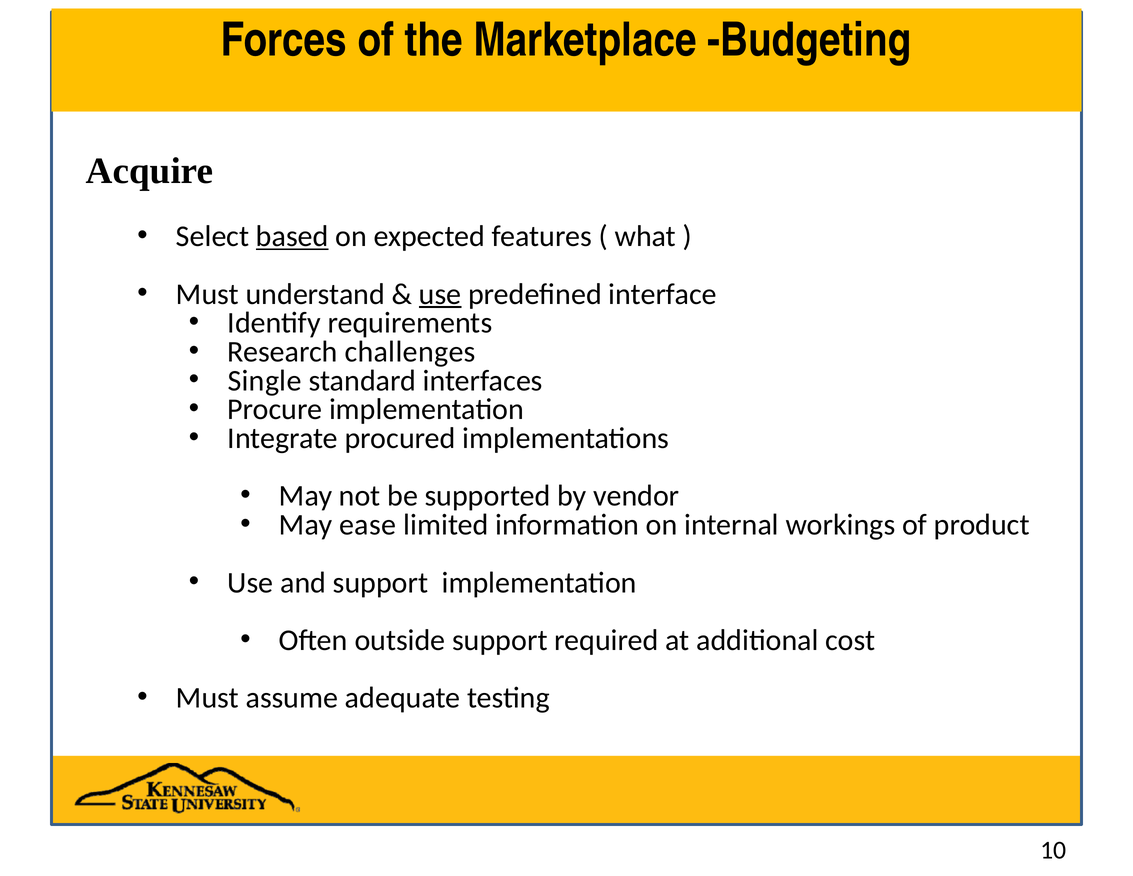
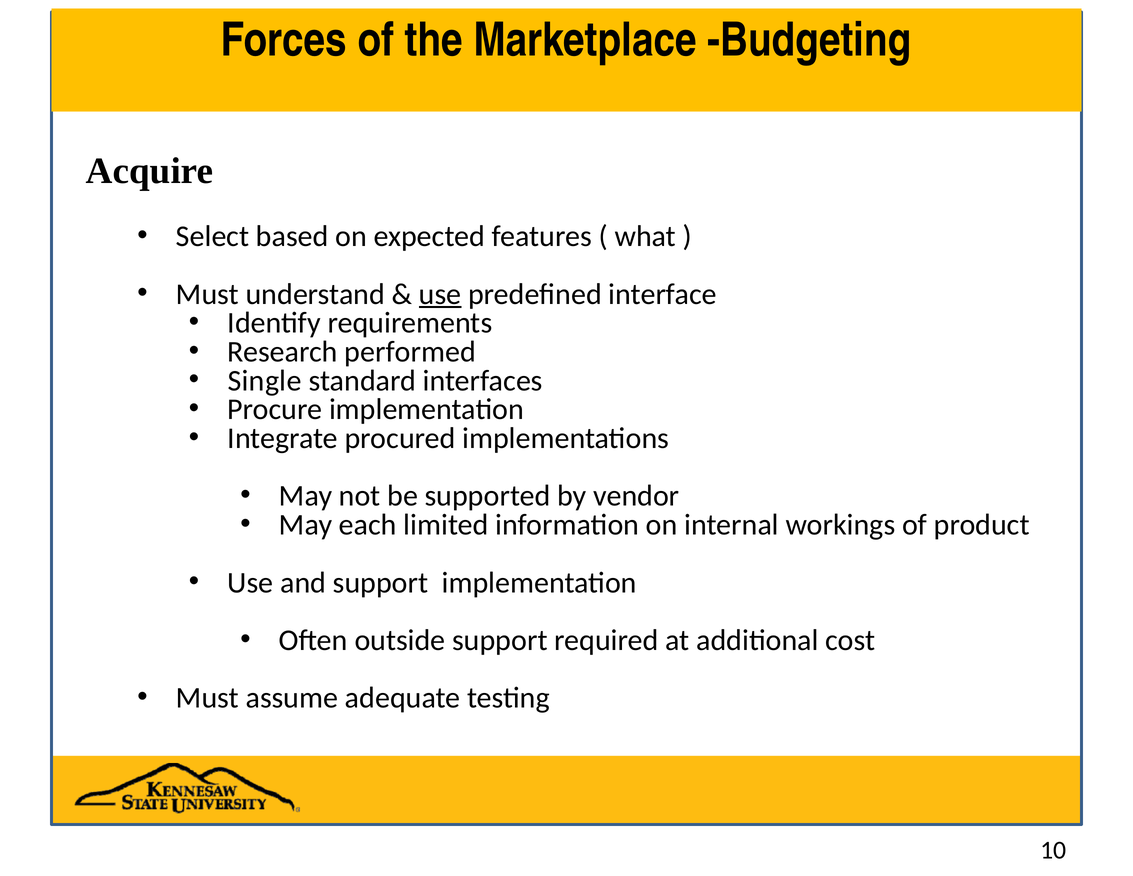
based underline: present -> none (292, 236)
challenges: challenges -> performed (410, 352)
ease: ease -> each (368, 525)
